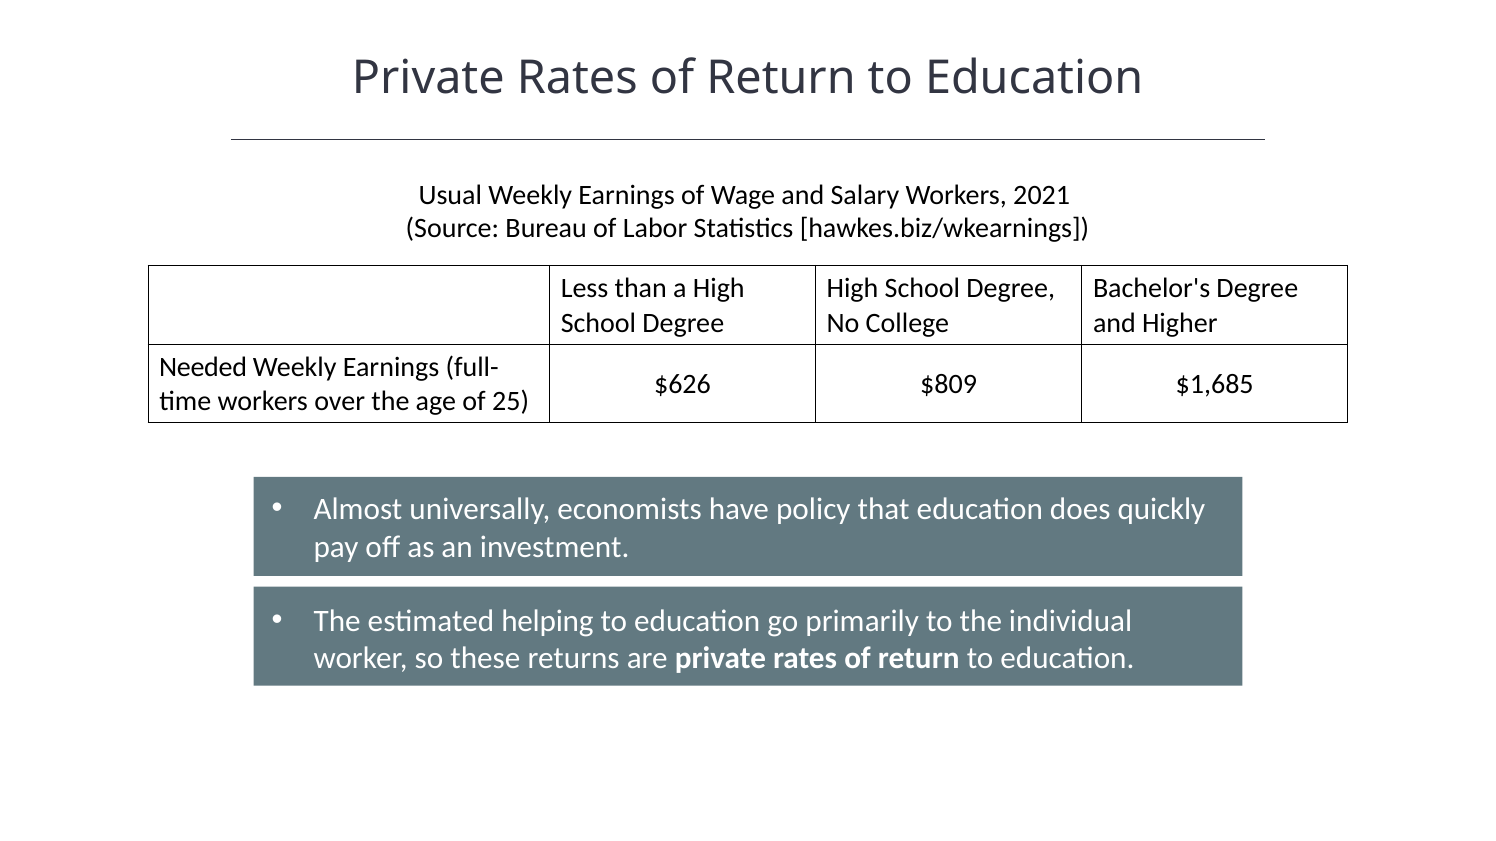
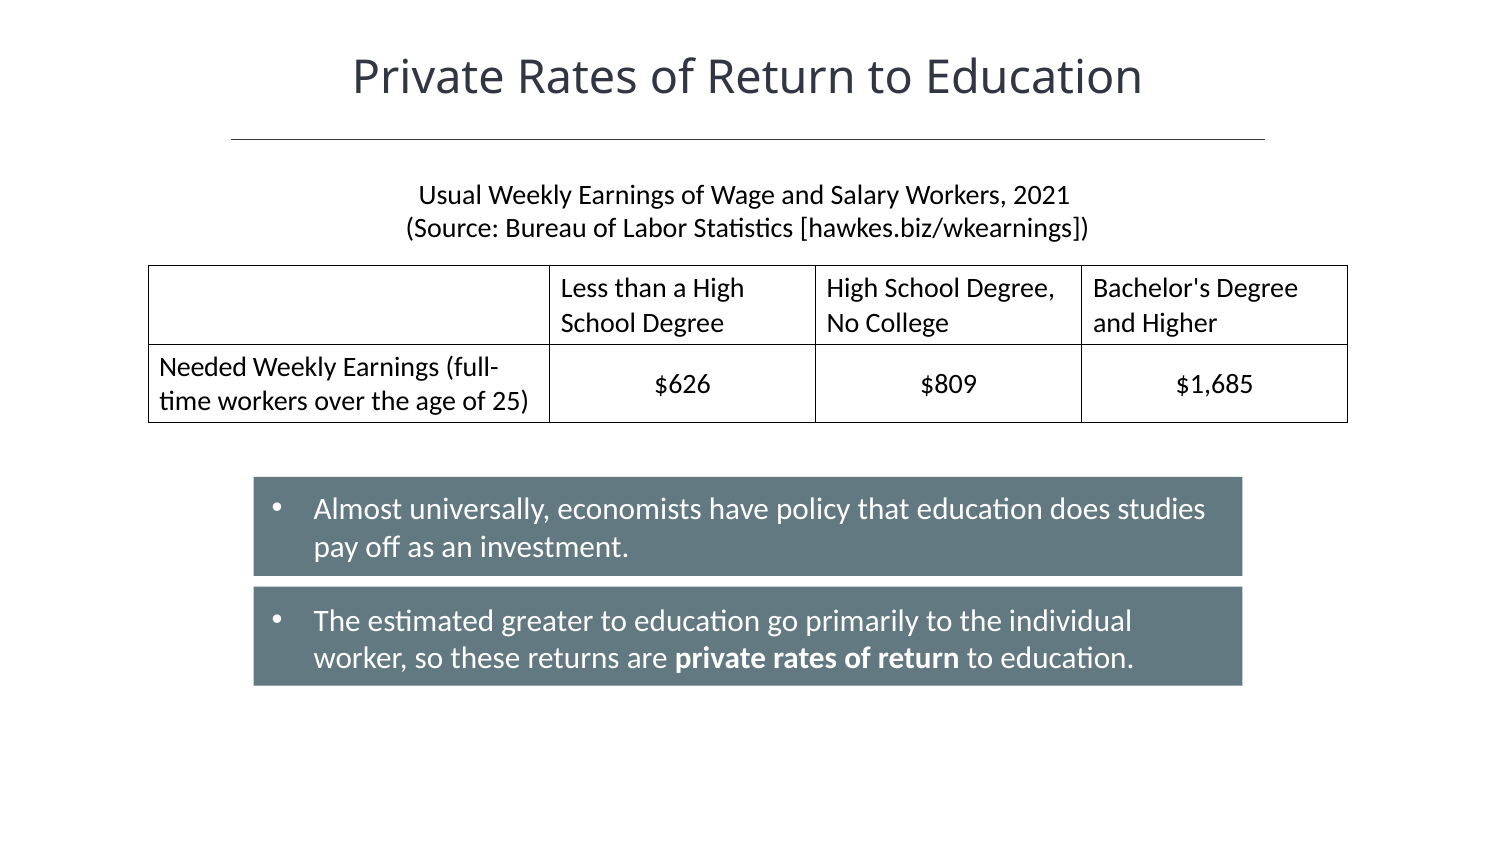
quickly: quickly -> studies (1161, 510)
helping: helping -> greater (547, 621)
